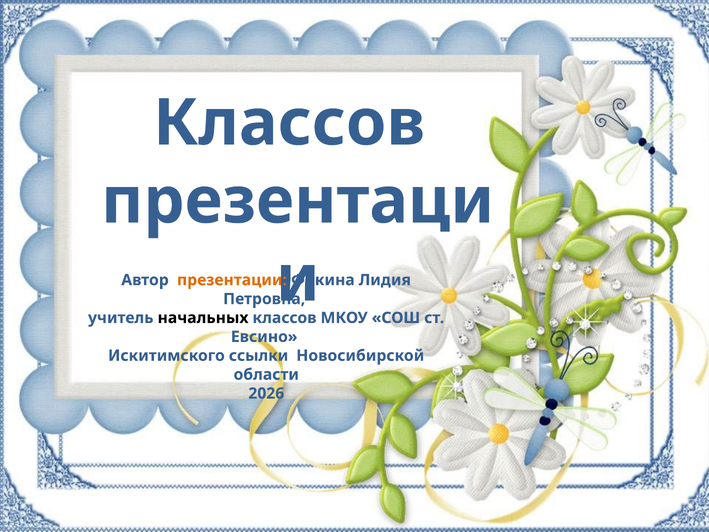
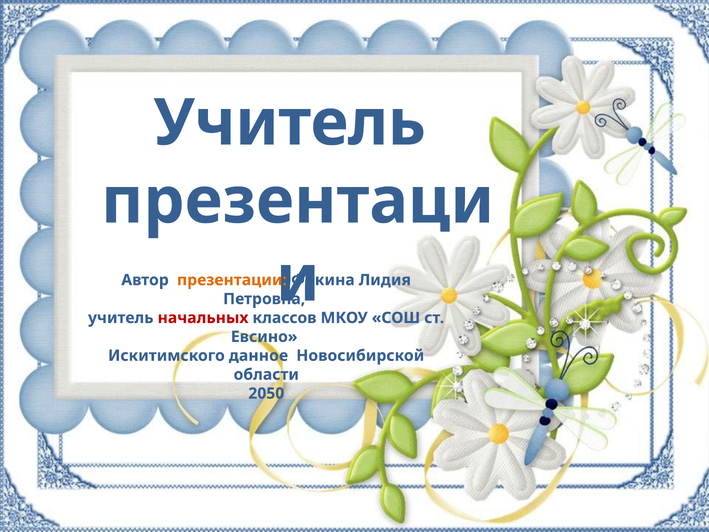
Классов: Классов -> Учитель (290, 123)
начальных colour: black -> red (203, 318)
ссылки: ссылки -> данное (258, 356)
2026: 2026 -> 2050 (266, 393)
